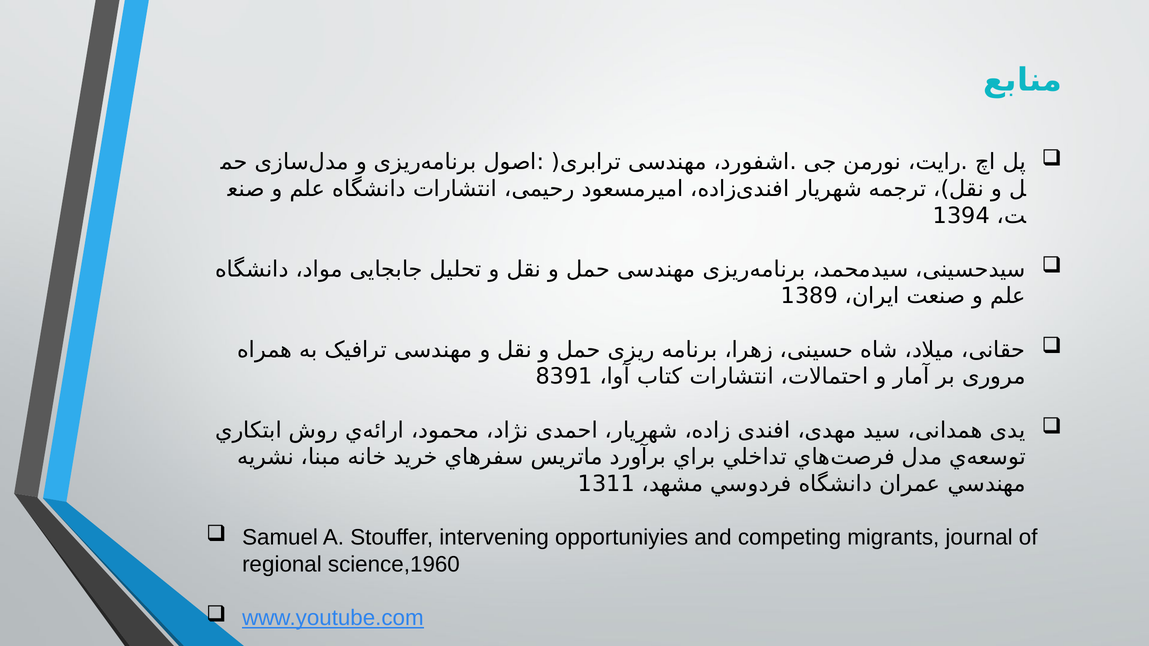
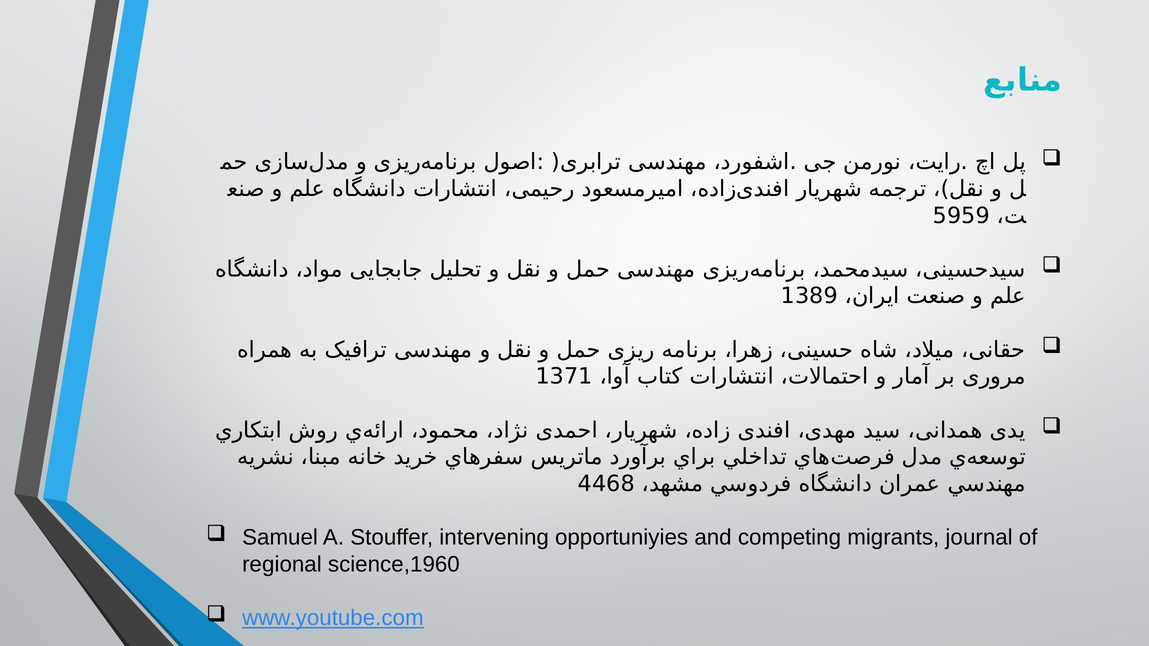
1394: 1394 -> 5959 (961, 216)
8391: 8391 -> 1371 (564, 377)
1311: 1311 -> 4468 (606, 484)
